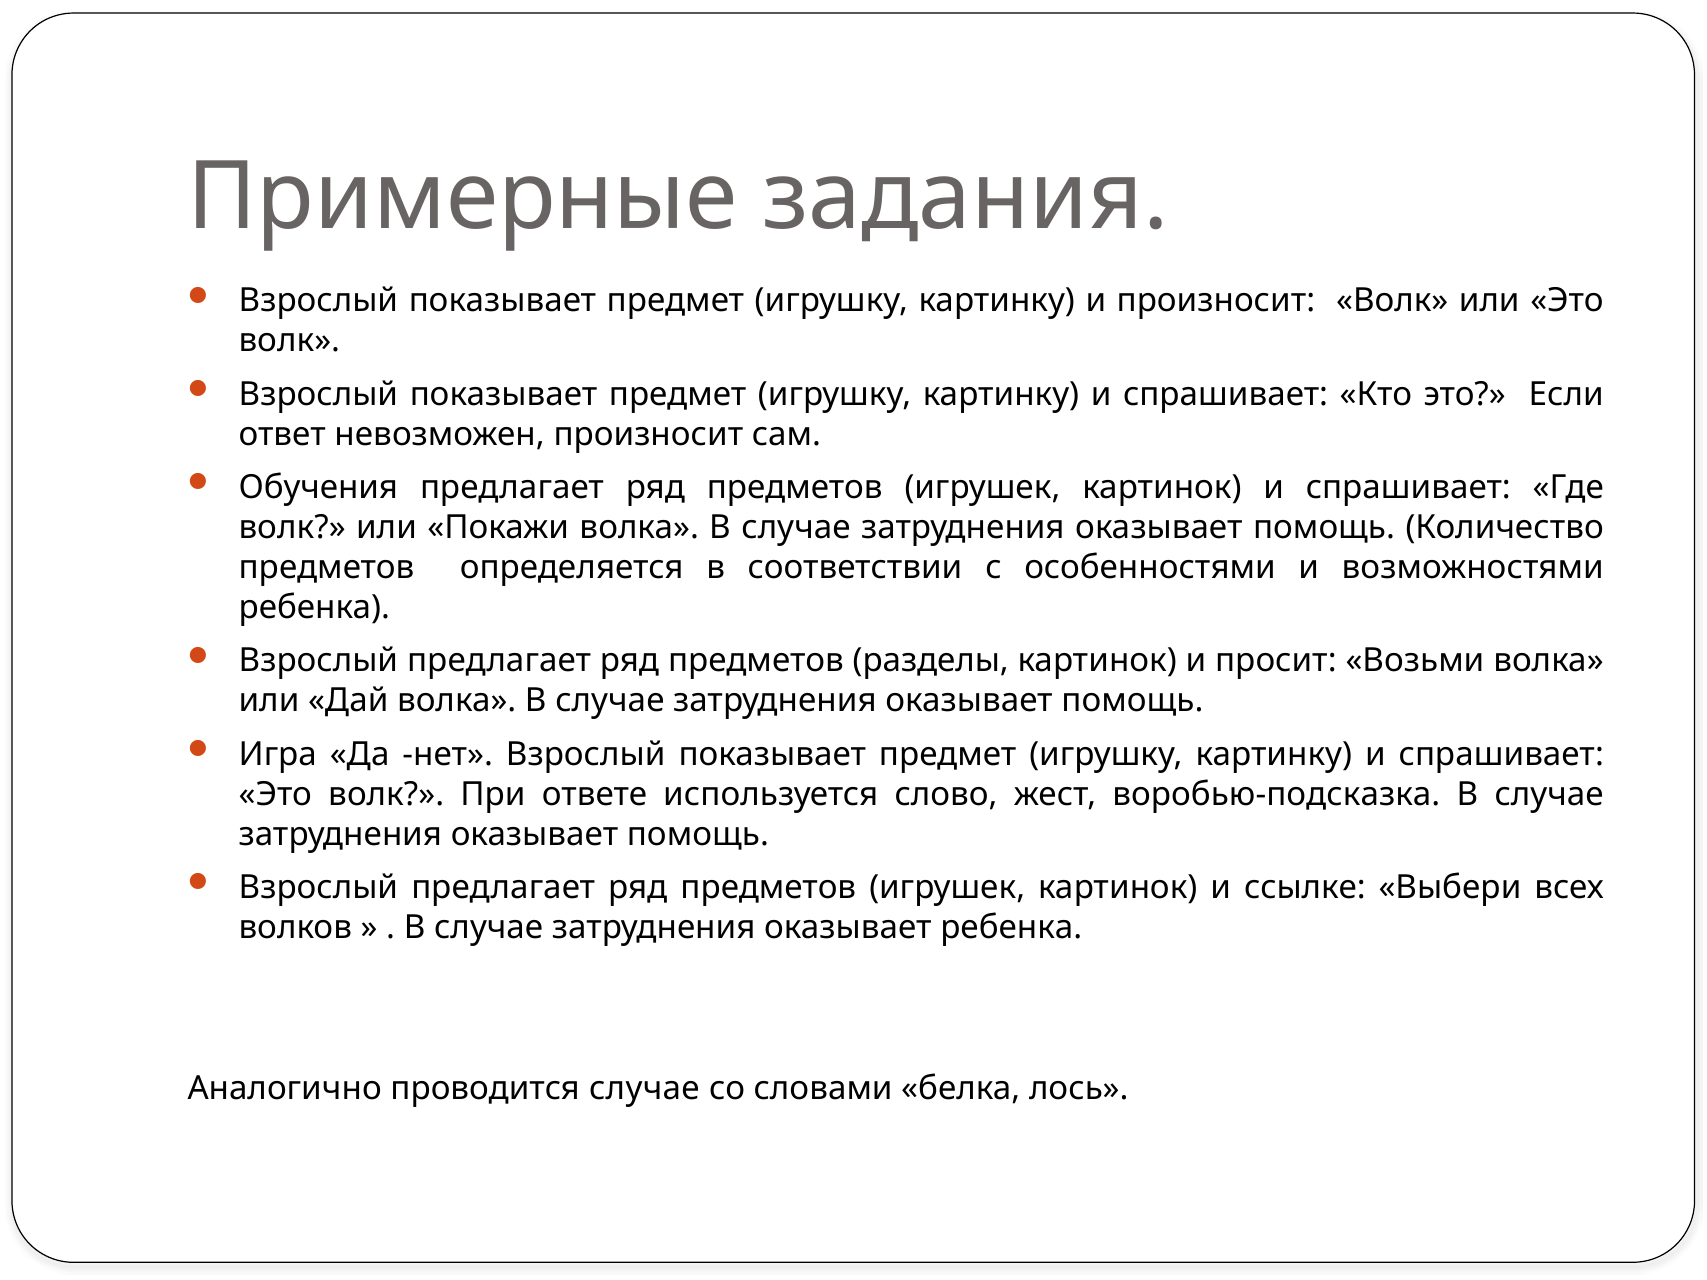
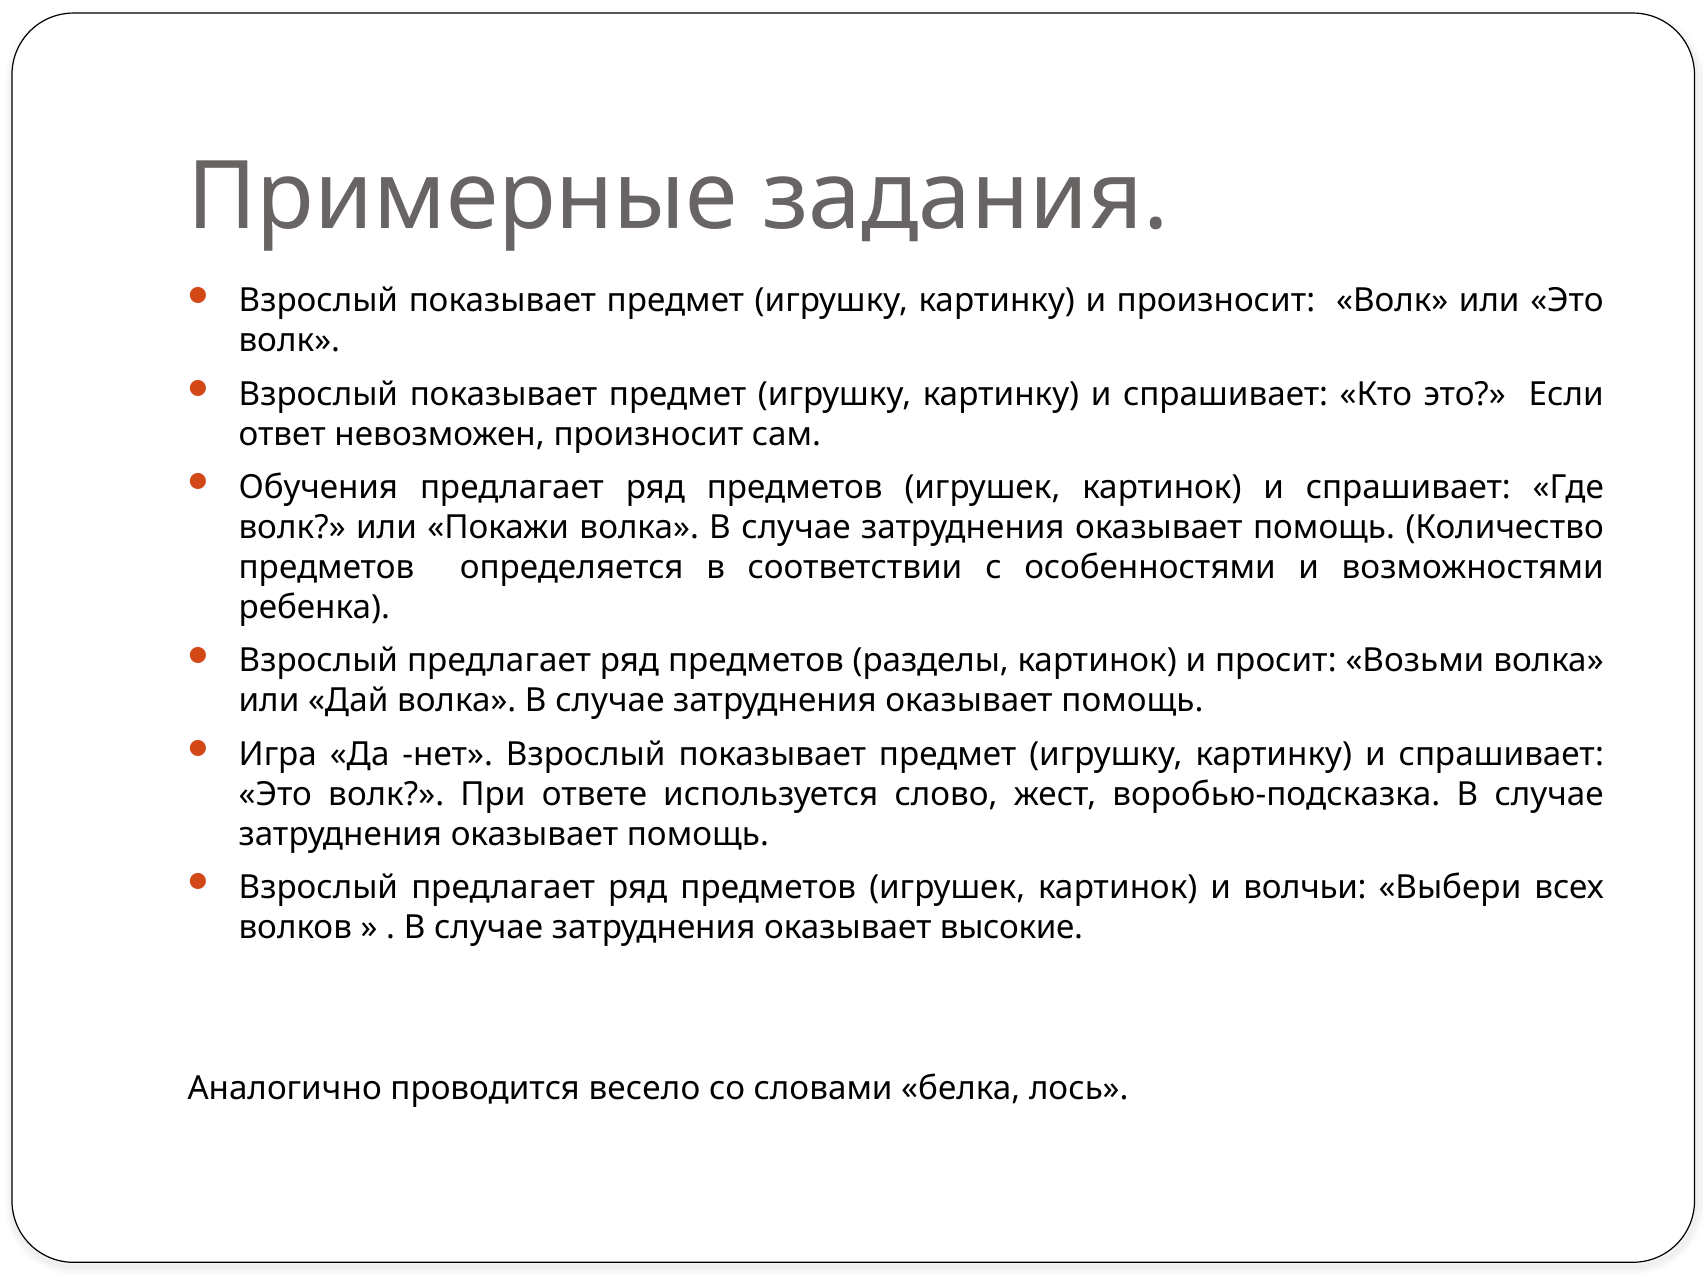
ссылке: ссылке -> волчьи (1305, 888)
оказывает ребенка: ребенка -> высокие (1011, 928)
проводится случае: случае -> весело (644, 1089)
